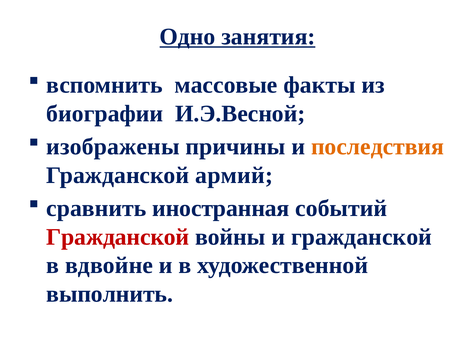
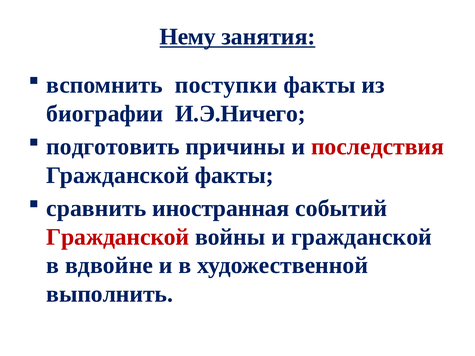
Одно: Одно -> Нему (188, 37)
массовые: массовые -> поступки (226, 85)
И.Э.Весной: И.Э.Весной -> И.Э.Ничего (240, 114)
изображены: изображены -> подготовить (113, 147)
последствия colour: orange -> red (378, 147)
Гражданской армий: армий -> факты (234, 175)
